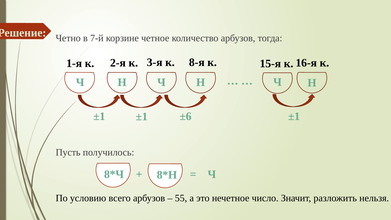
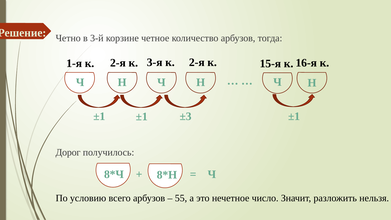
7-й: 7-й -> 3-й (97, 38)
3-я к 8-я: 8-я -> 2-я (197, 62)
±6: ±6 -> ±3 (186, 116)
Пусть: Пусть -> Дорог (68, 152)
